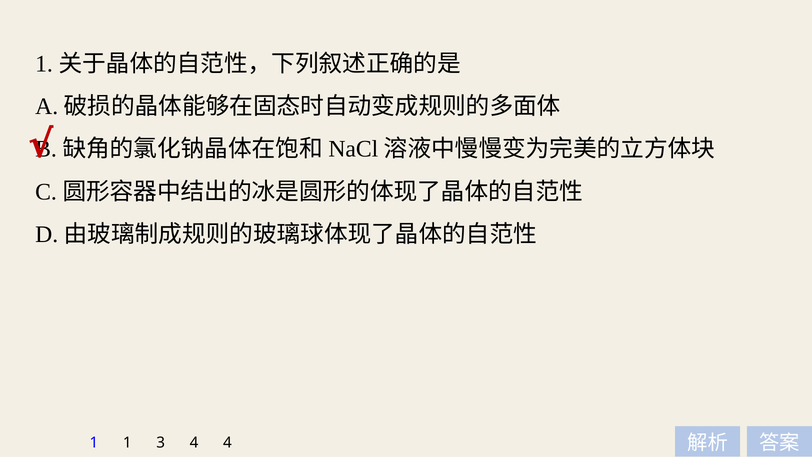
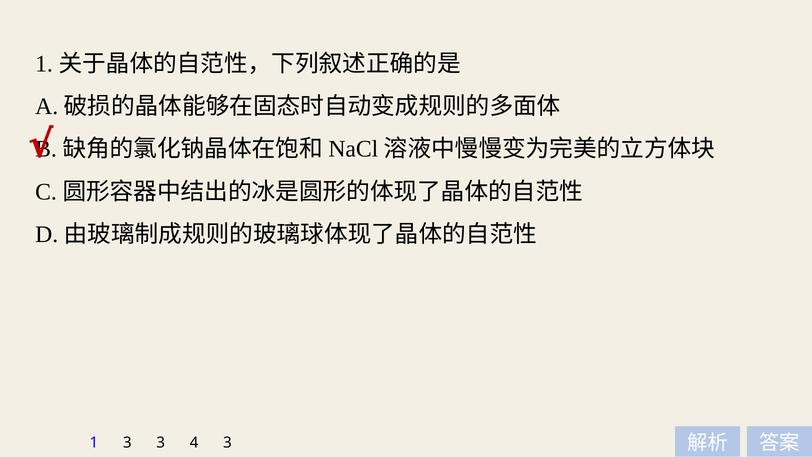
1 1: 1 -> 3 (127, 443)
4 4: 4 -> 3 (227, 443)
